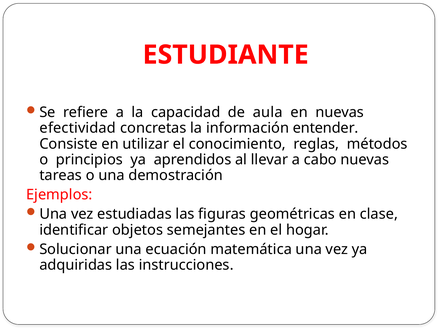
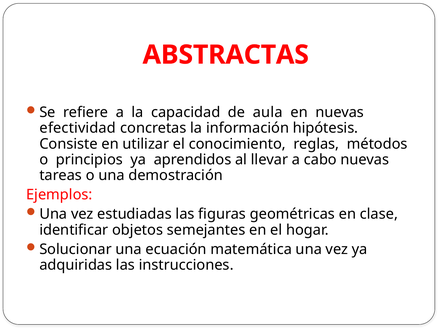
ESTUDIANTE: ESTUDIANTE -> ABSTRACTAS (226, 55)
entender: entender -> hipótesis (326, 128)
